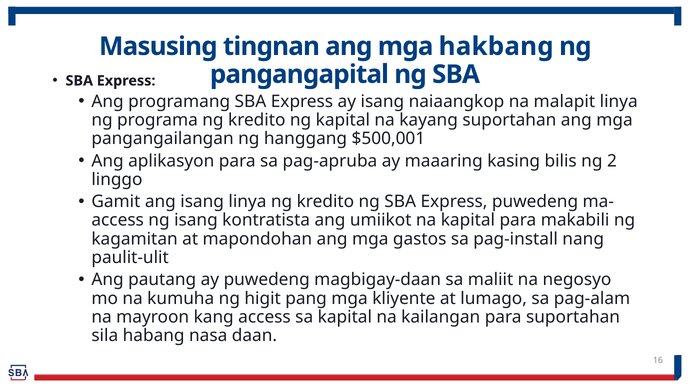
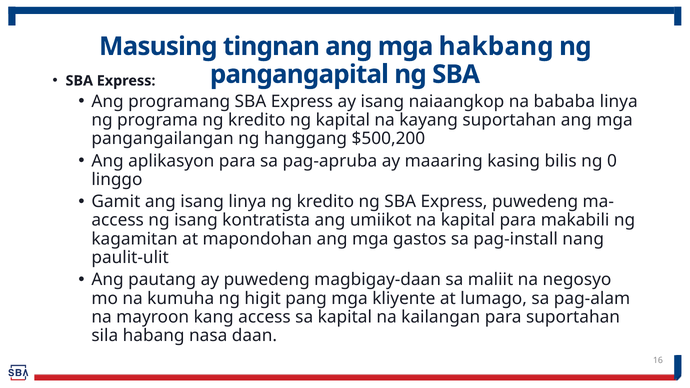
malapit: malapit -> bababa (564, 101)
$500,001: $500,001 -> $500,200 (388, 139)
2: 2 -> 0 (612, 161)
